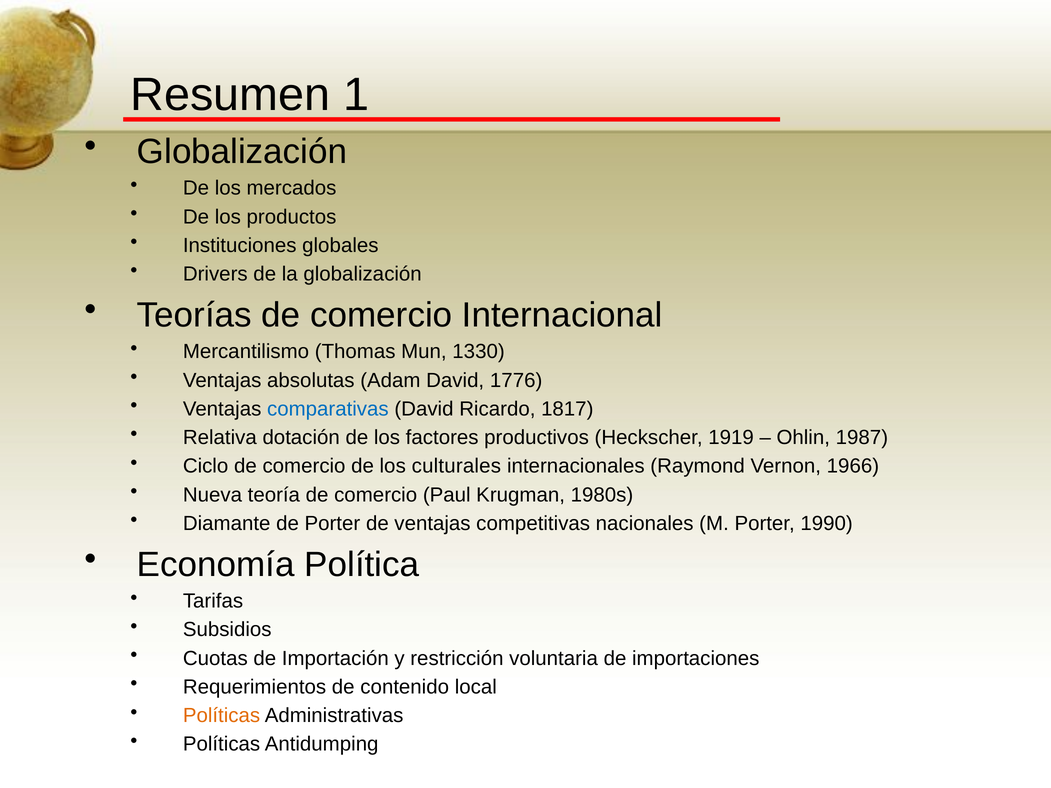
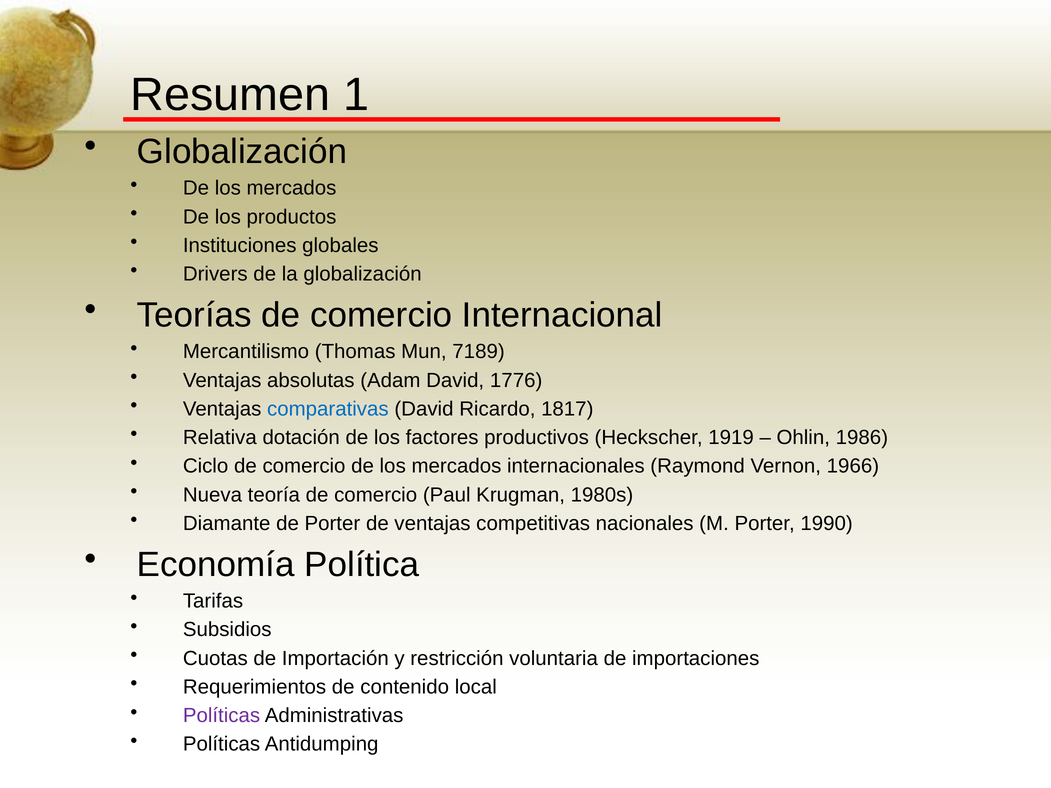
1330: 1330 -> 7189 (479, 352)
1987: 1987 -> 1986 (862, 438)
comercio de los culturales: culturales -> mercados (456, 466)
Políticas colour: orange -> purple (222, 716)
